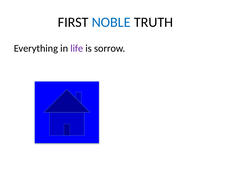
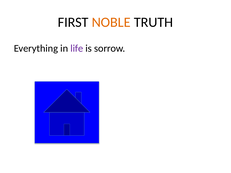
NOBLE colour: blue -> orange (111, 22)
